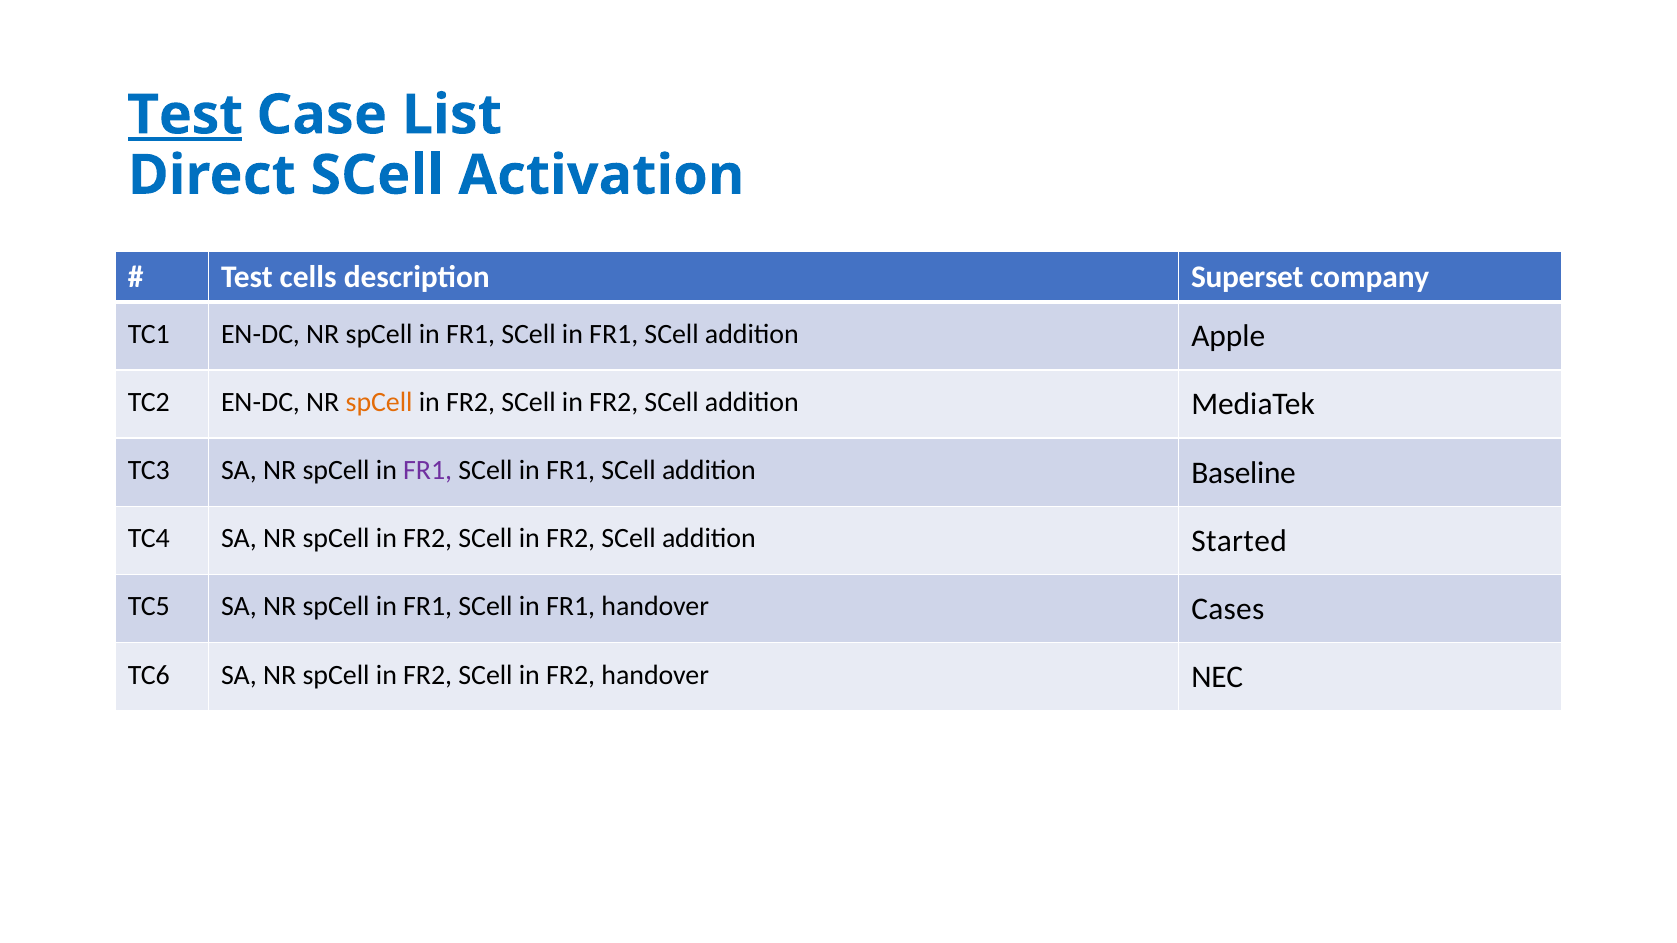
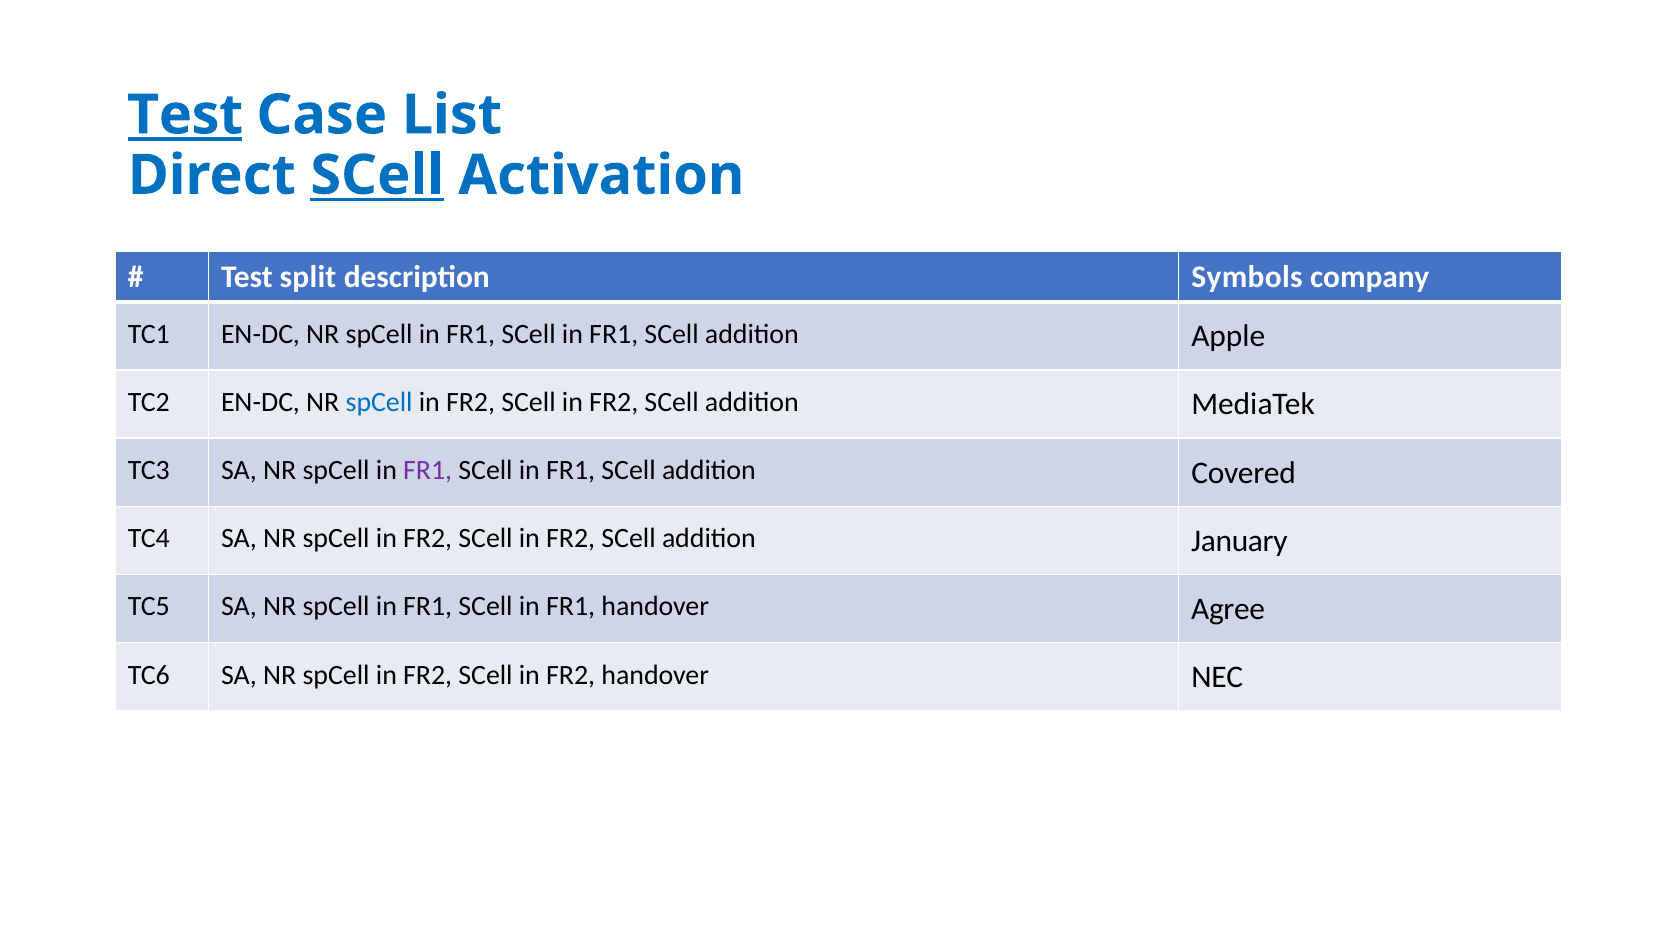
SCell underline: none -> present (377, 175)
cells: cells -> split (308, 277)
Superset: Superset -> Symbols (1247, 277)
spCell colour: orange -> blue (379, 403)
Baseline: Baseline -> Covered (1244, 473)
Started: Started -> January (1239, 541)
Cases: Cases -> Agree (1228, 609)
